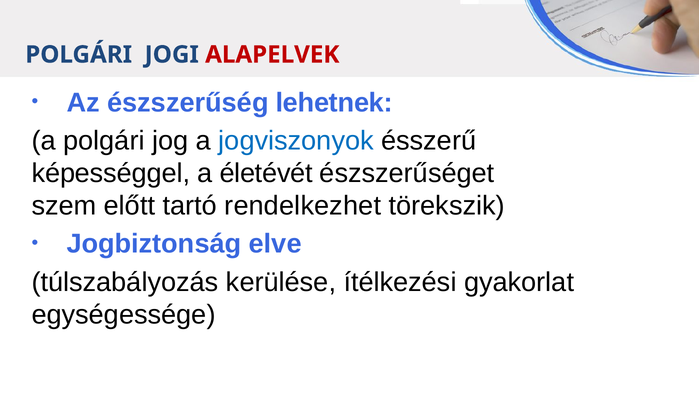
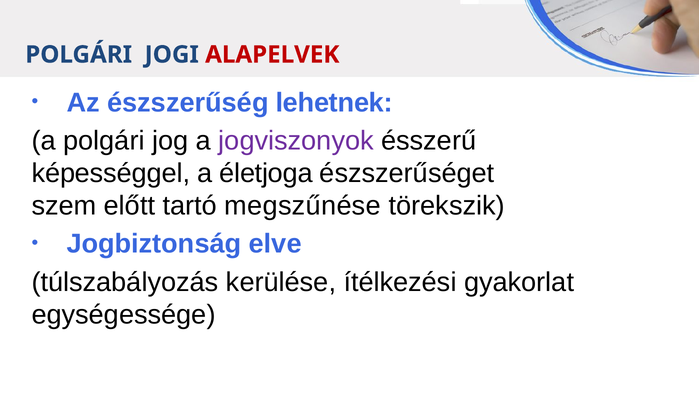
jogviszonyok colour: blue -> purple (296, 141)
életévét: életévét -> életjoga (266, 173)
rendelkezhet: rendelkezhet -> megszűnése (303, 206)
